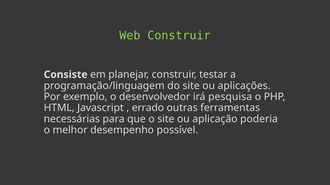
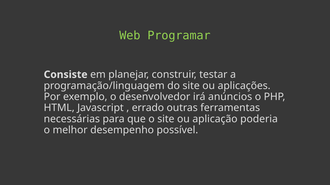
Web Construir: Construir -> Programar (179, 36)
pesquisa: pesquisa -> anúncios (230, 97)
